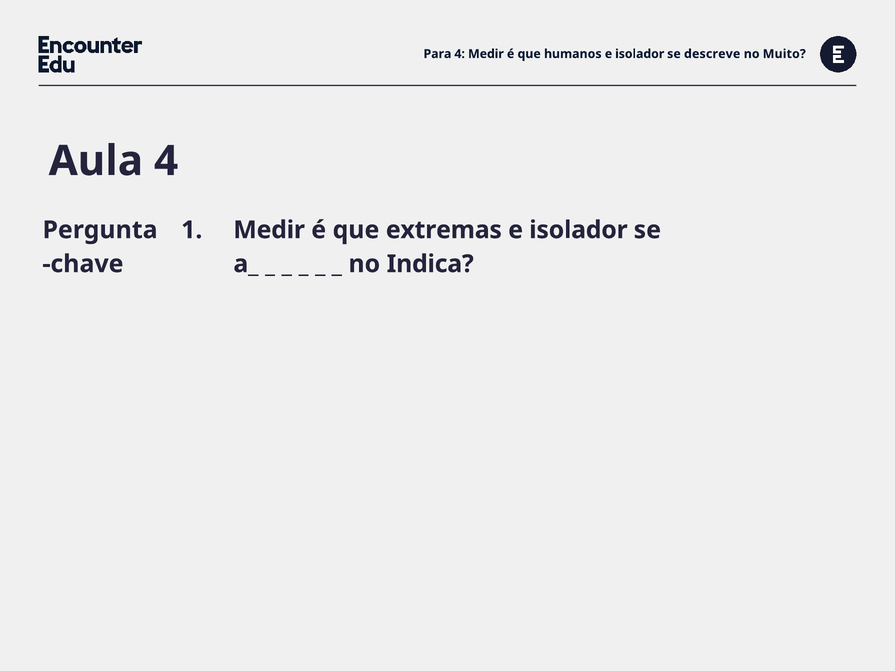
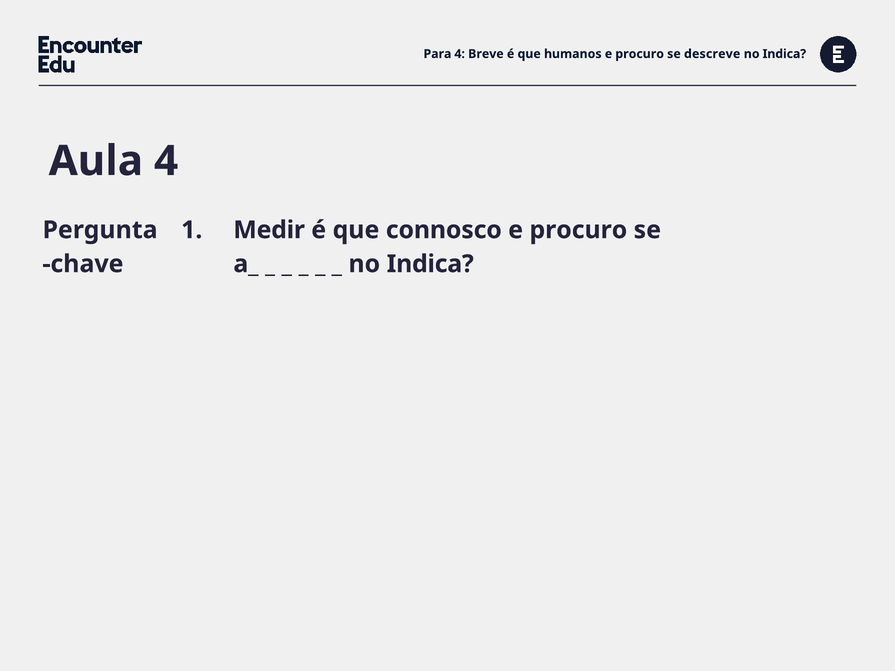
4 Medir: Medir -> Breve (486, 54)
humanos e isolador: isolador -> procuro (640, 54)
Muito: Muito -> Indica (784, 54)
extremas: extremas -> connosco (444, 230)
isolador: isolador -> procuro (578, 230)
